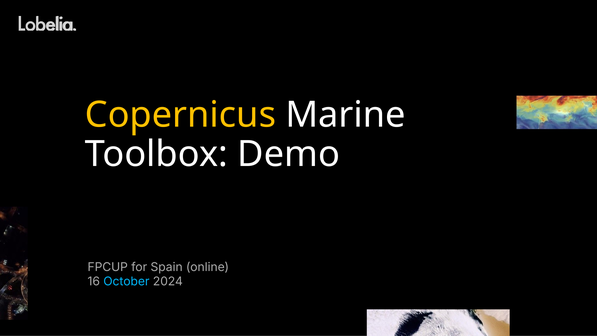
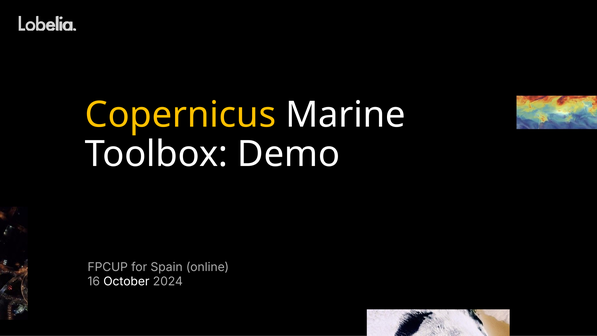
October colour: light blue -> white (126, 281)
